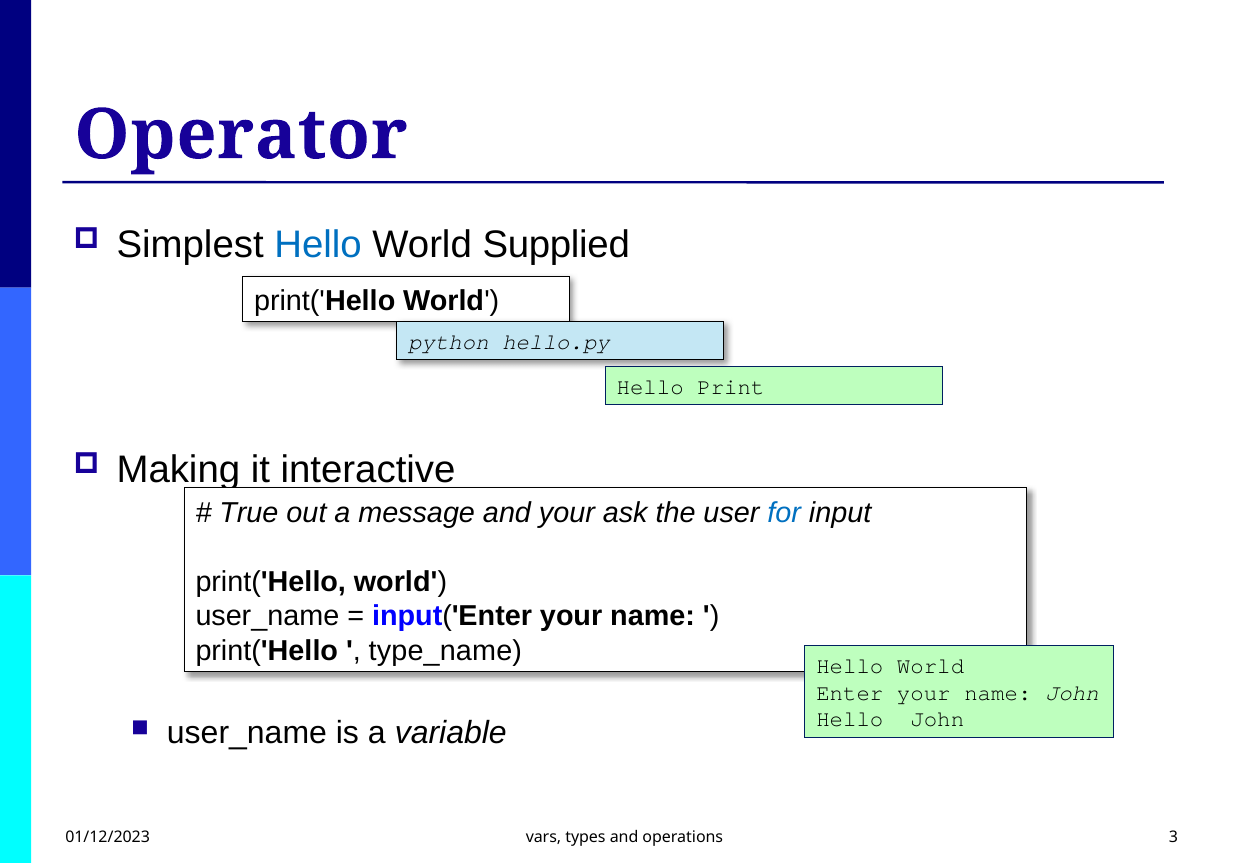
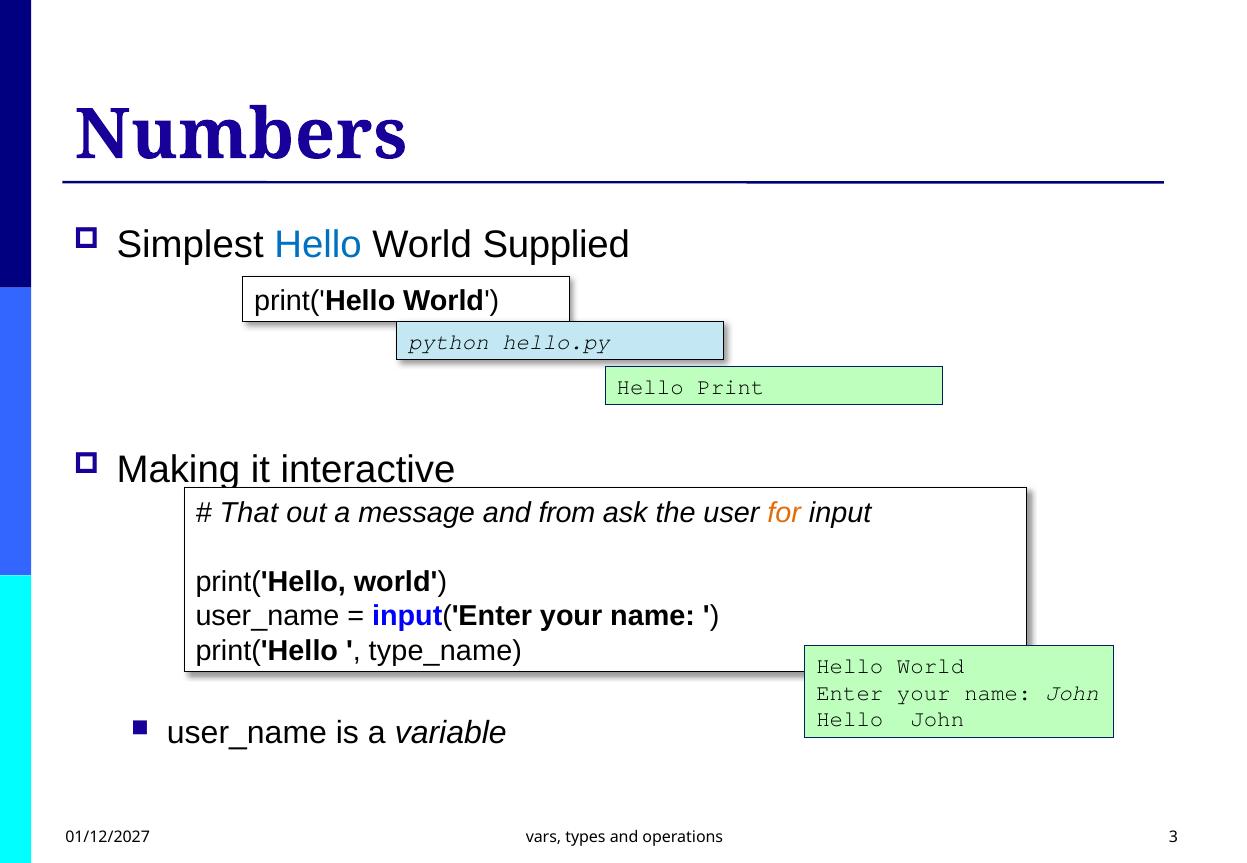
Operator: Operator -> Numbers (241, 135)
True: True -> That (249, 513)
and your: your -> from (567, 513)
for colour: blue -> orange (784, 513)
01/12/2023: 01/12/2023 -> 01/12/2027 (108, 838)
